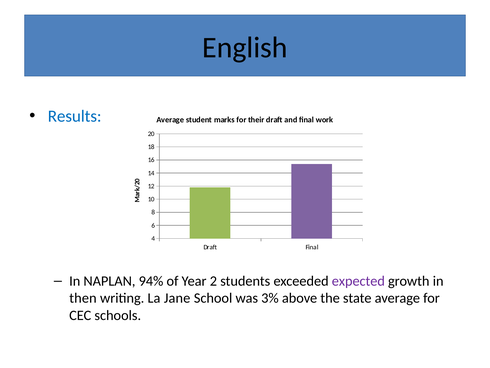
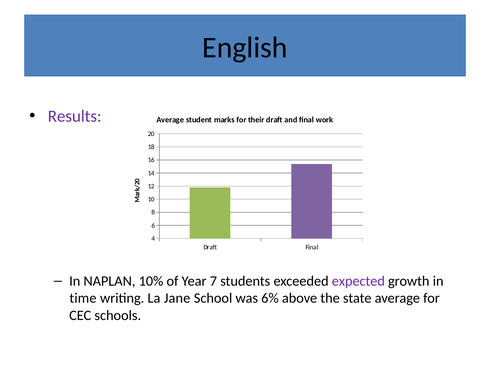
Results colour: blue -> purple (75, 116)
94%: 94% -> 10% (151, 281)
Year 2: 2 -> 7 (213, 281)
then: then -> time (83, 298)
3%: 3% -> 6% (270, 298)
